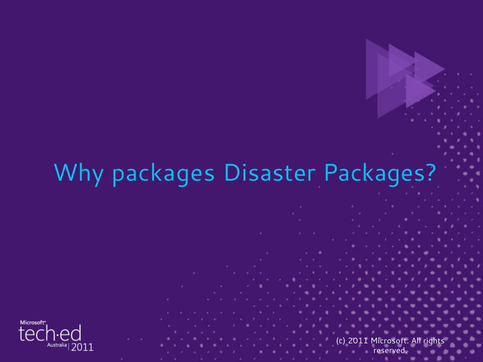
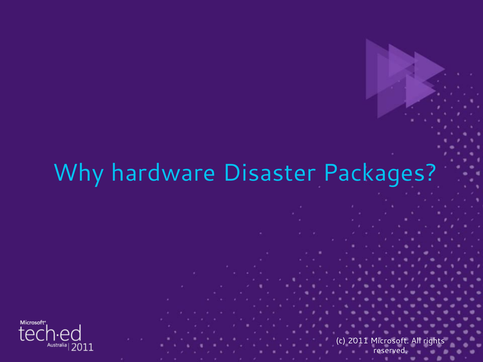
Why packages: packages -> hardware (163, 173)
